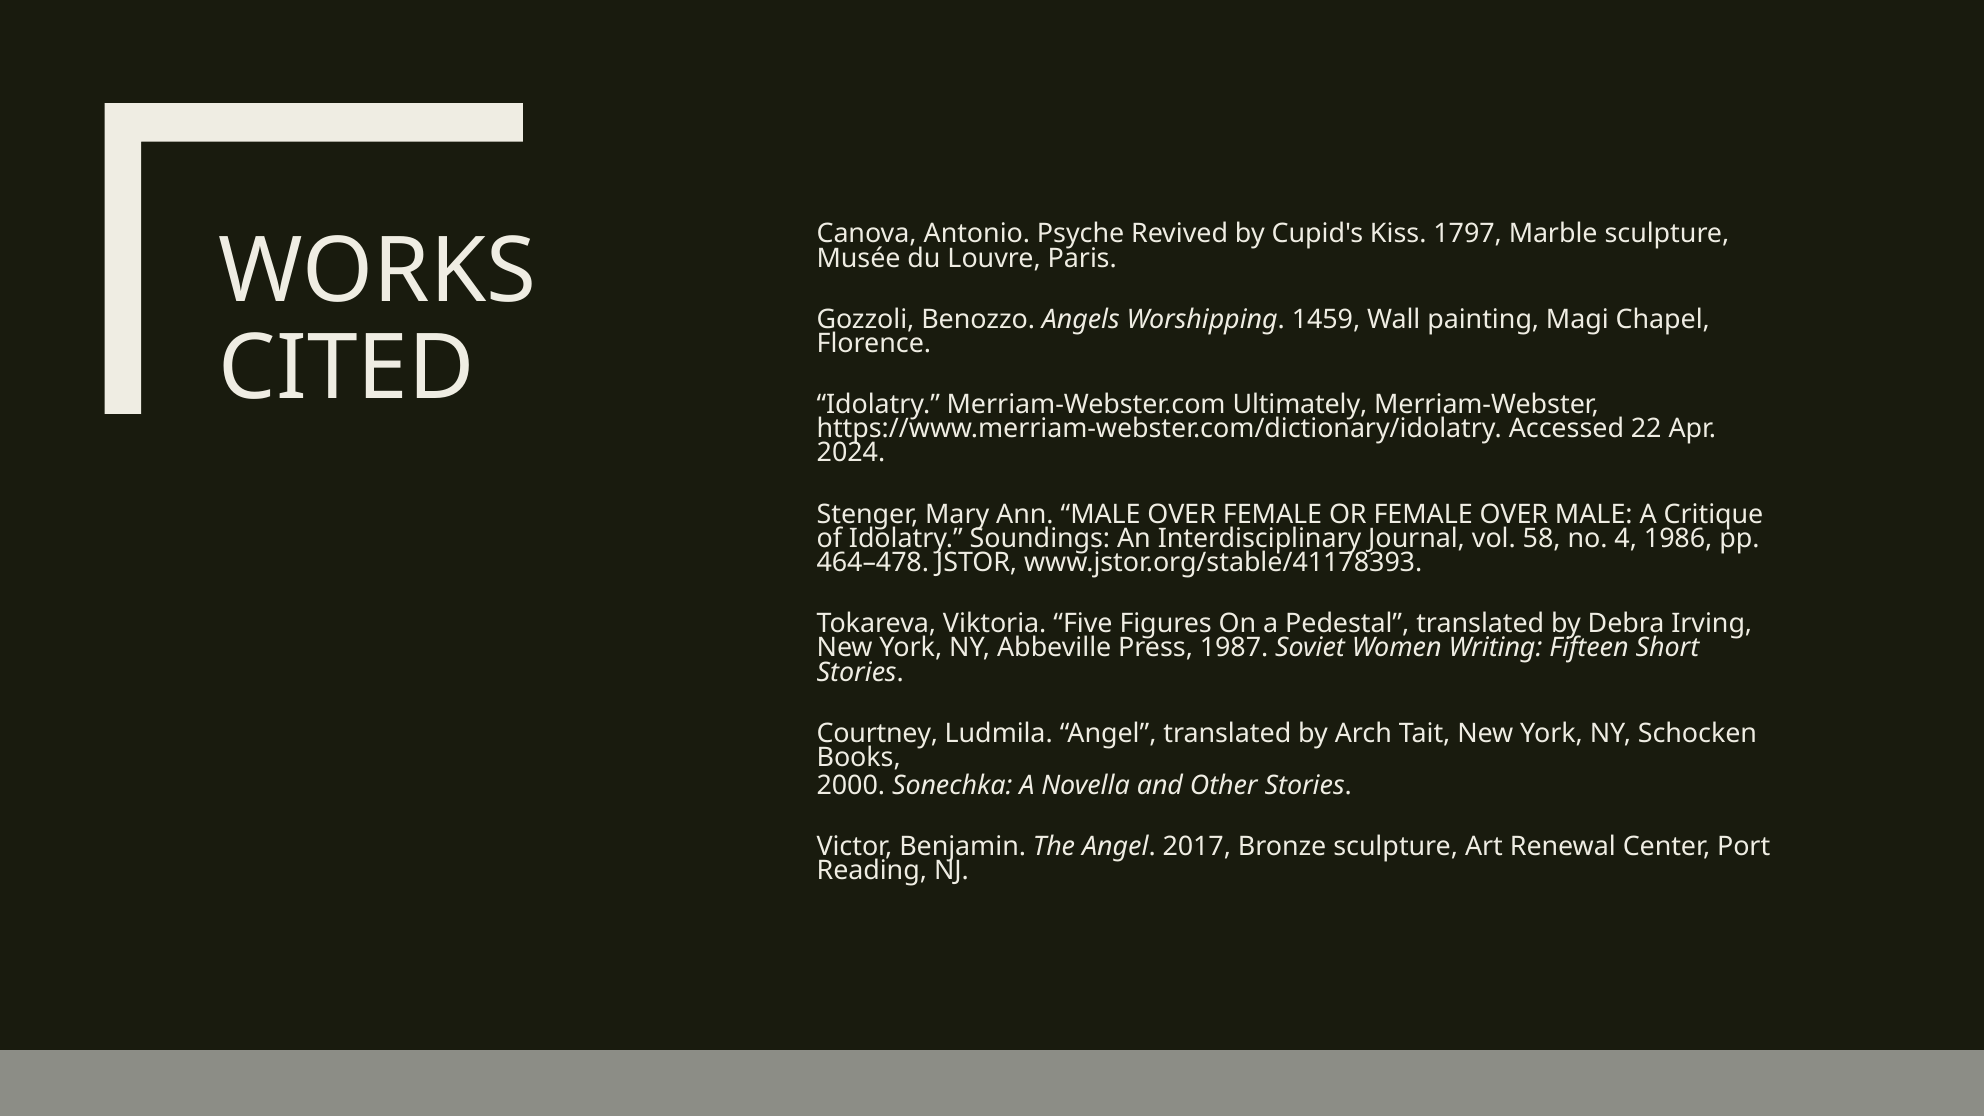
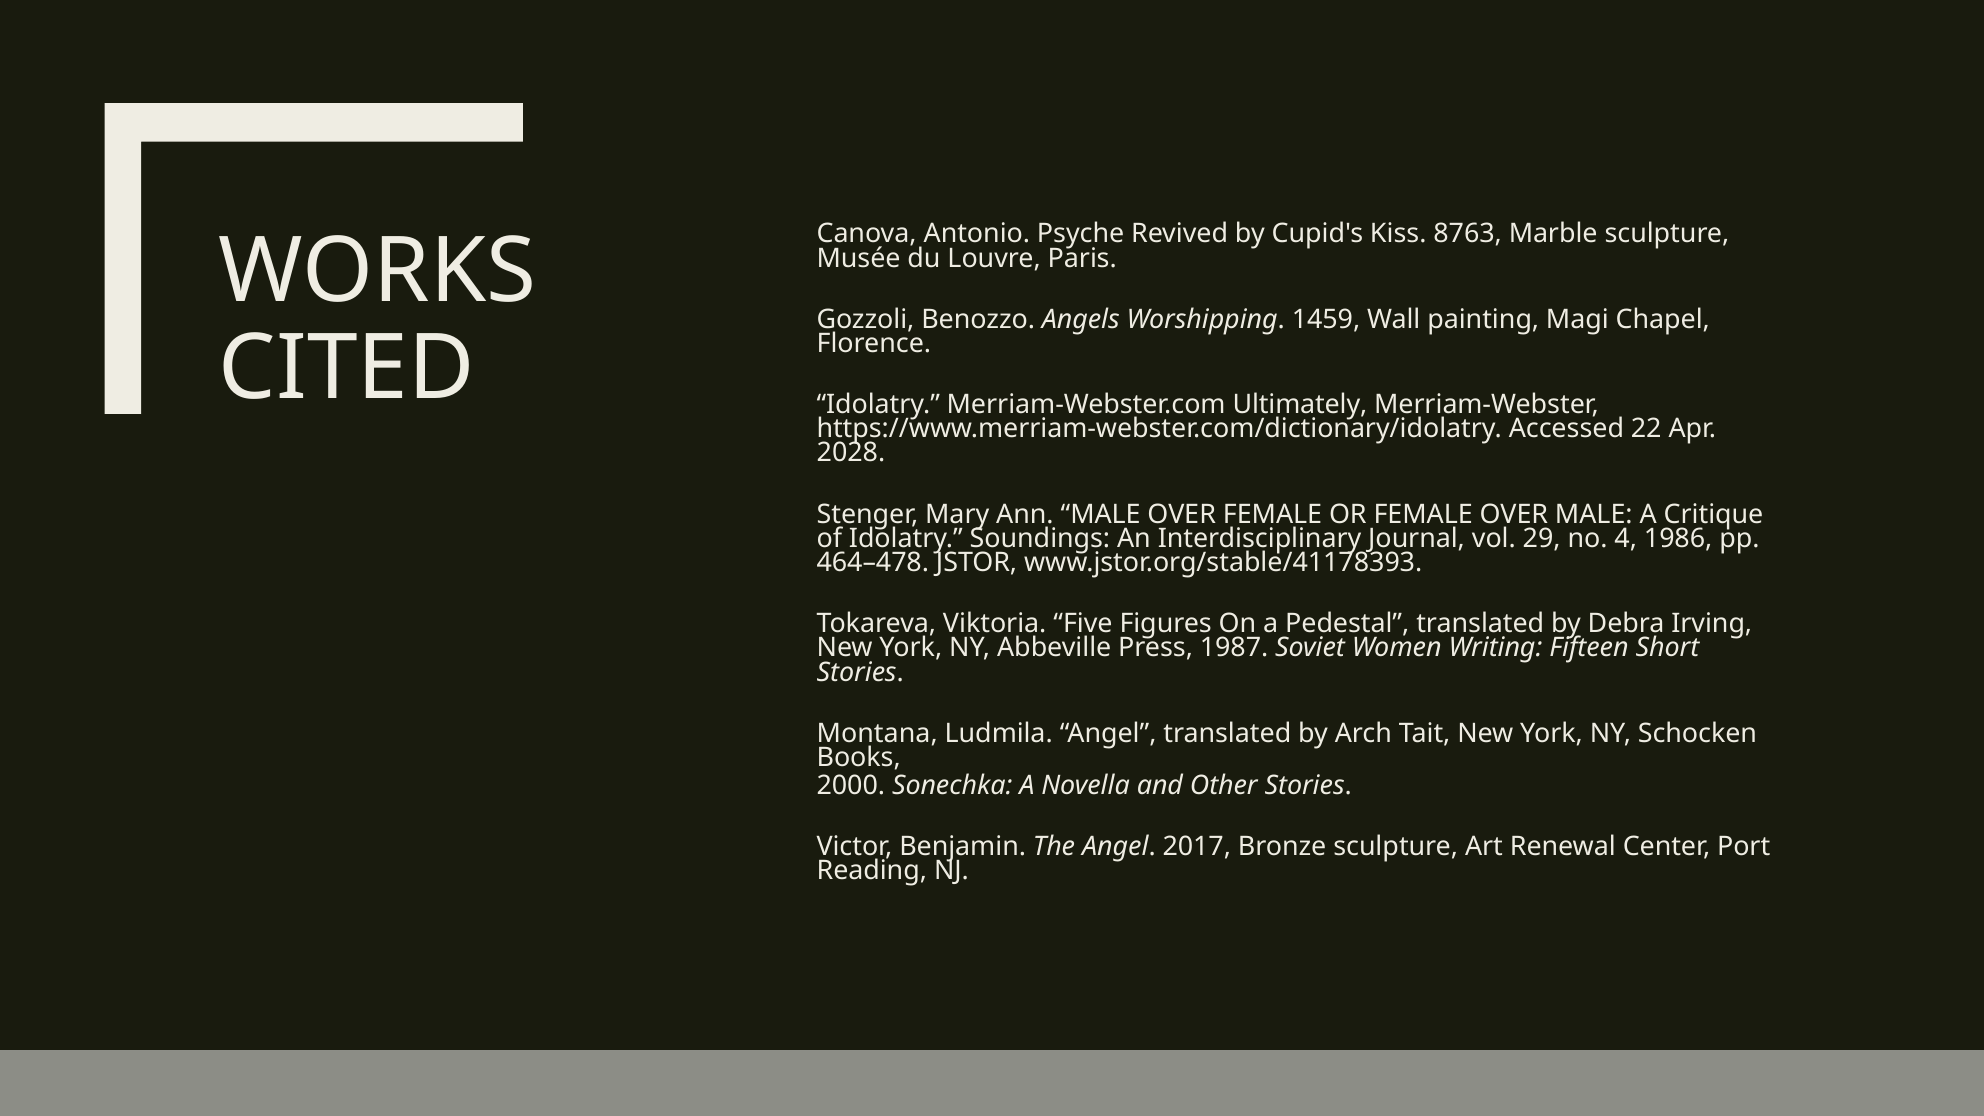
1797: 1797 -> 8763 (1468, 234)
2024: 2024 -> 2028 (851, 453)
58: 58 -> 29 (1542, 538)
Courtney: Courtney -> Montana (877, 733)
